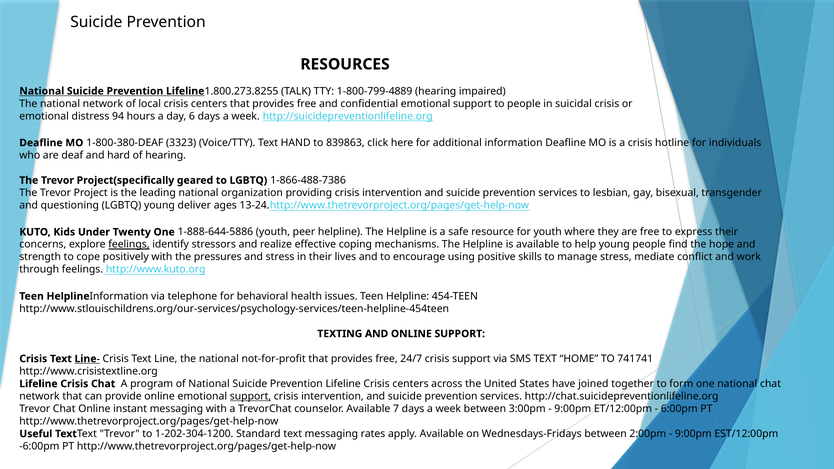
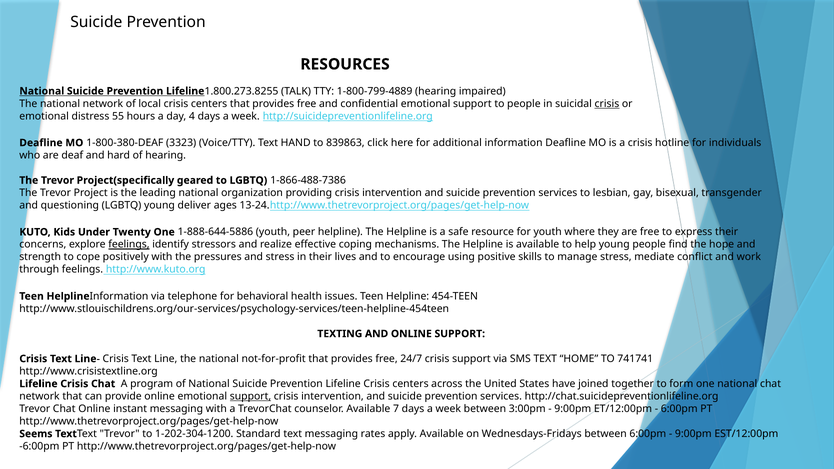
crisis underline: none -> present (607, 104)
94: 94 -> 55 (118, 116)
6: 6 -> 4 (192, 116)
Line- underline: present -> none (87, 359)
Useful: Useful -> Seems (36, 434)
between 2:00pm: 2:00pm -> 6:00pm (648, 434)
